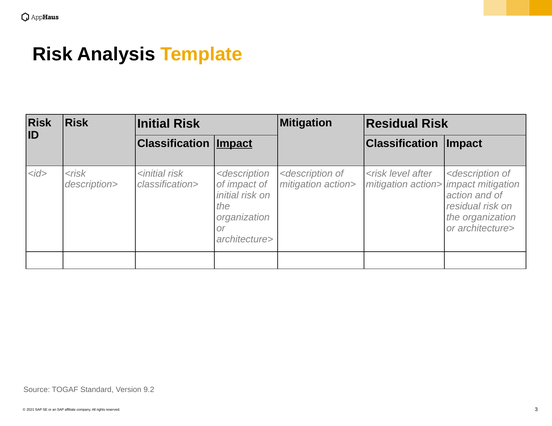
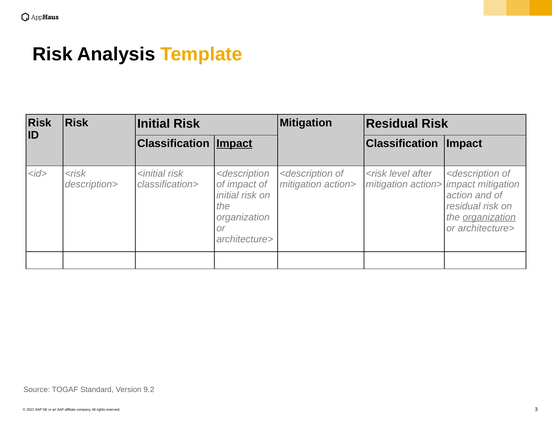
organization underline: none -> present (489, 218)
